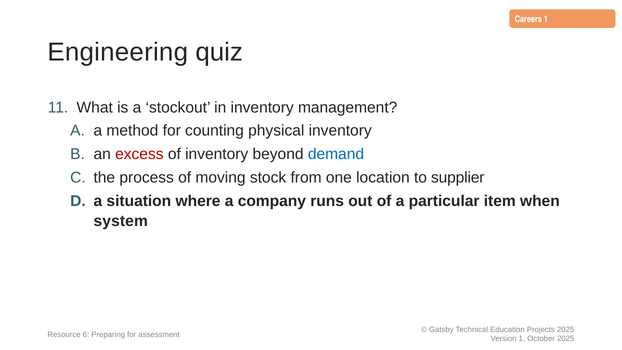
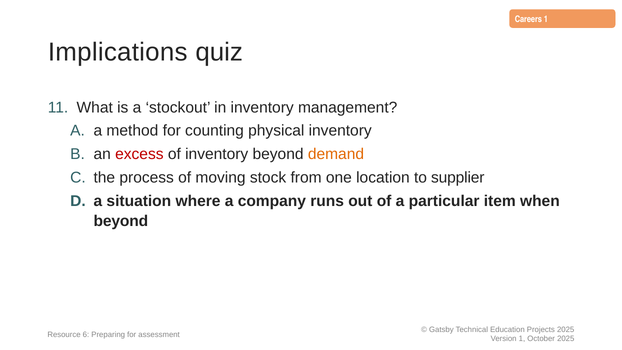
Engineering: Engineering -> Implications (118, 52)
demand colour: blue -> orange (336, 154)
system: system -> beyond (121, 221)
